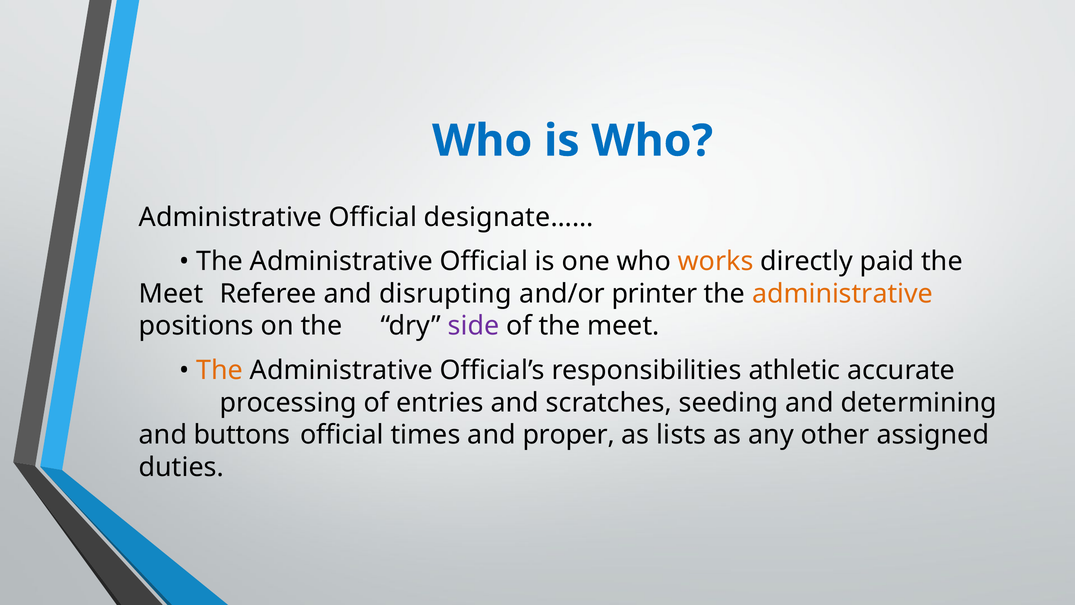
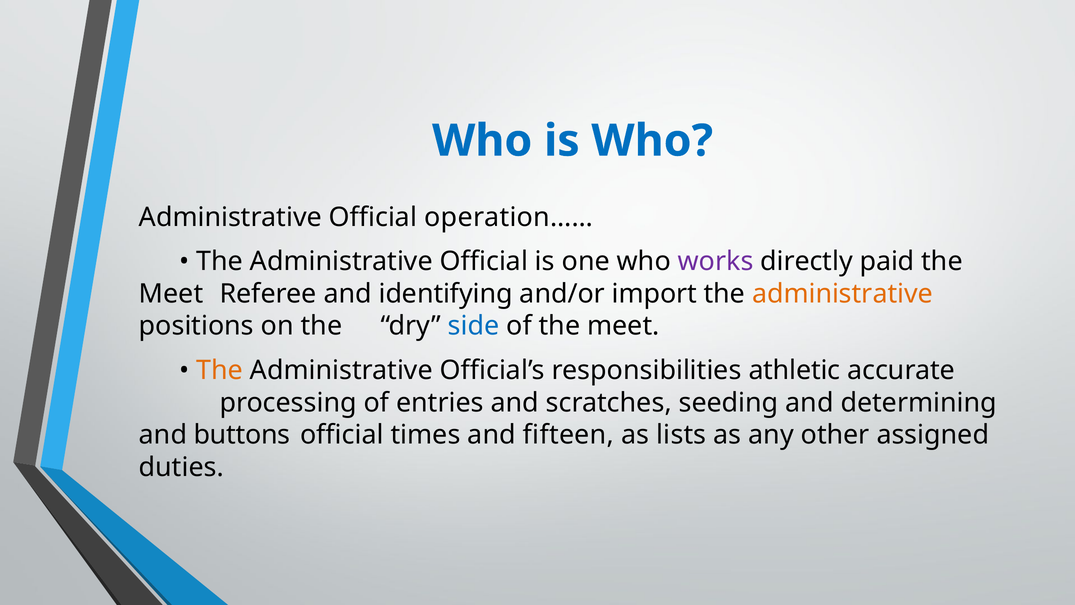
designate……: designate…… -> operation…… (509, 217)
works colour: orange -> purple (716, 261)
disrupting: disrupting -> identifying (446, 294)
printer: printer -> import (654, 294)
side colour: purple -> blue (474, 326)
proper: proper -> fifteen (568, 435)
